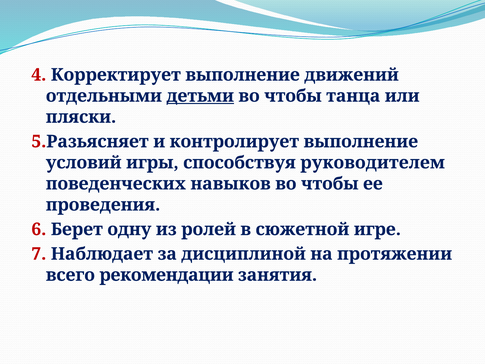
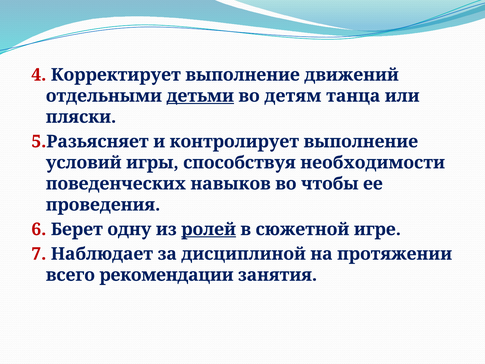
чтобы: чтобы -> детям (293, 96)
руководителем: руководителем -> необходимости (373, 163)
ролей underline: none -> present (209, 229)
